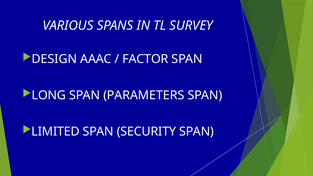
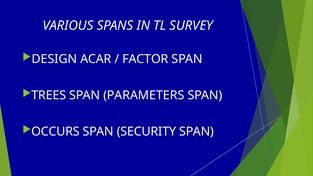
AAAC: AAAC -> ACAR (96, 59)
LONG: LONG -> TREES (49, 95)
LIMITED: LIMITED -> OCCURS (56, 131)
